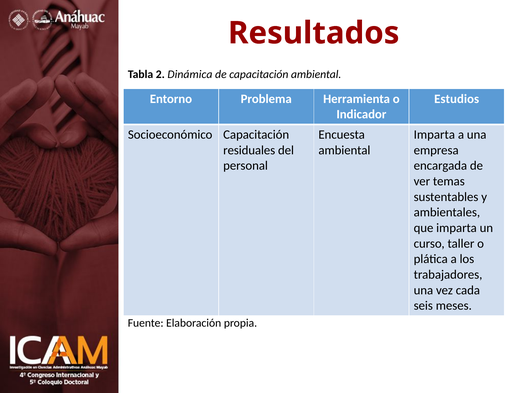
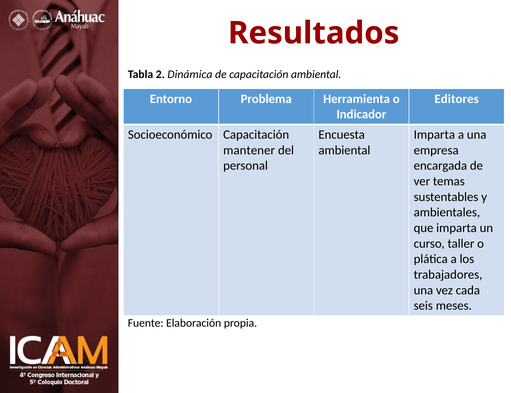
Estudios: Estudios -> Editores (457, 99)
residuales: residuales -> mantener (249, 150)
